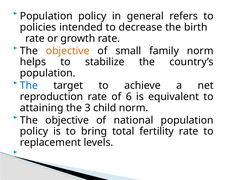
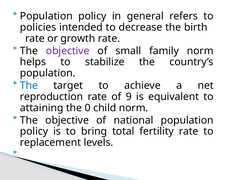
objective colour: orange -> purple (68, 51)
6: 6 -> 9 (129, 97)
3: 3 -> 0 (88, 108)
